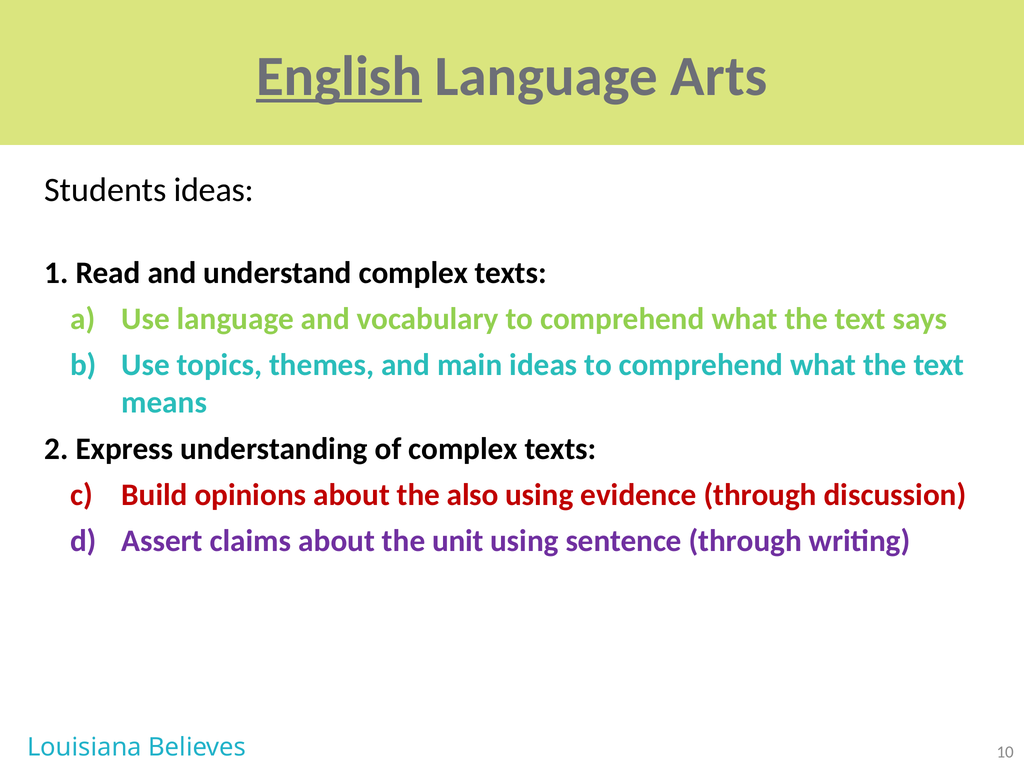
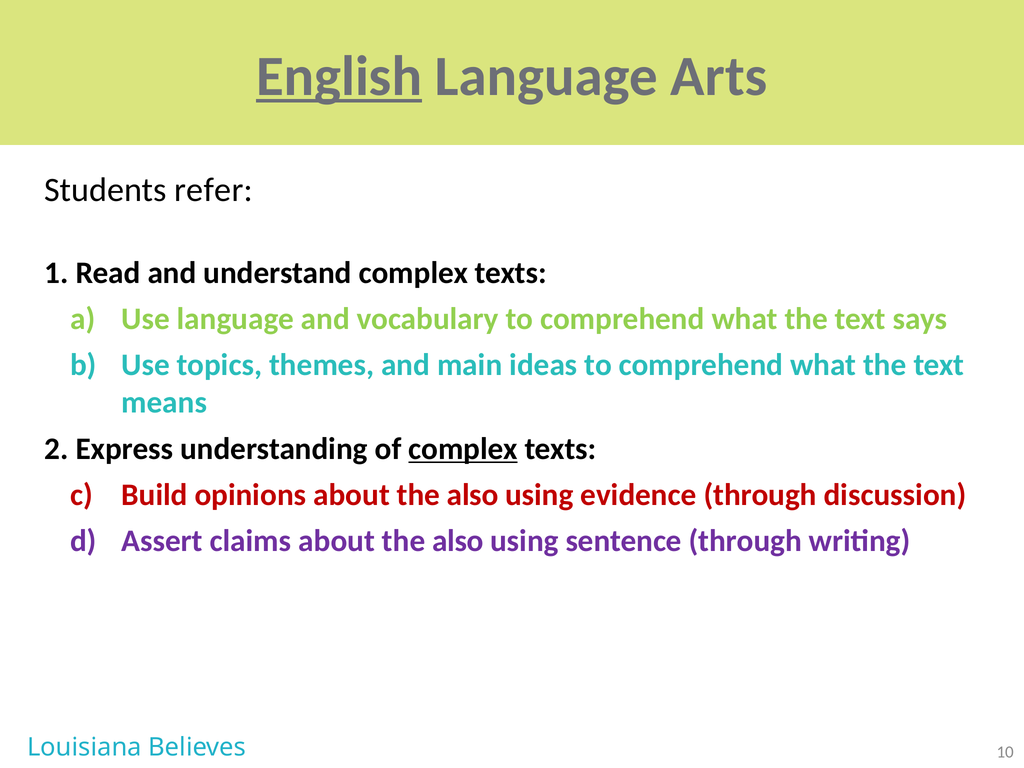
Students ideas: ideas -> refer (214, 190)
complex underline: none -> present (463, 449)
claims about the unit: unit -> also (458, 541)
